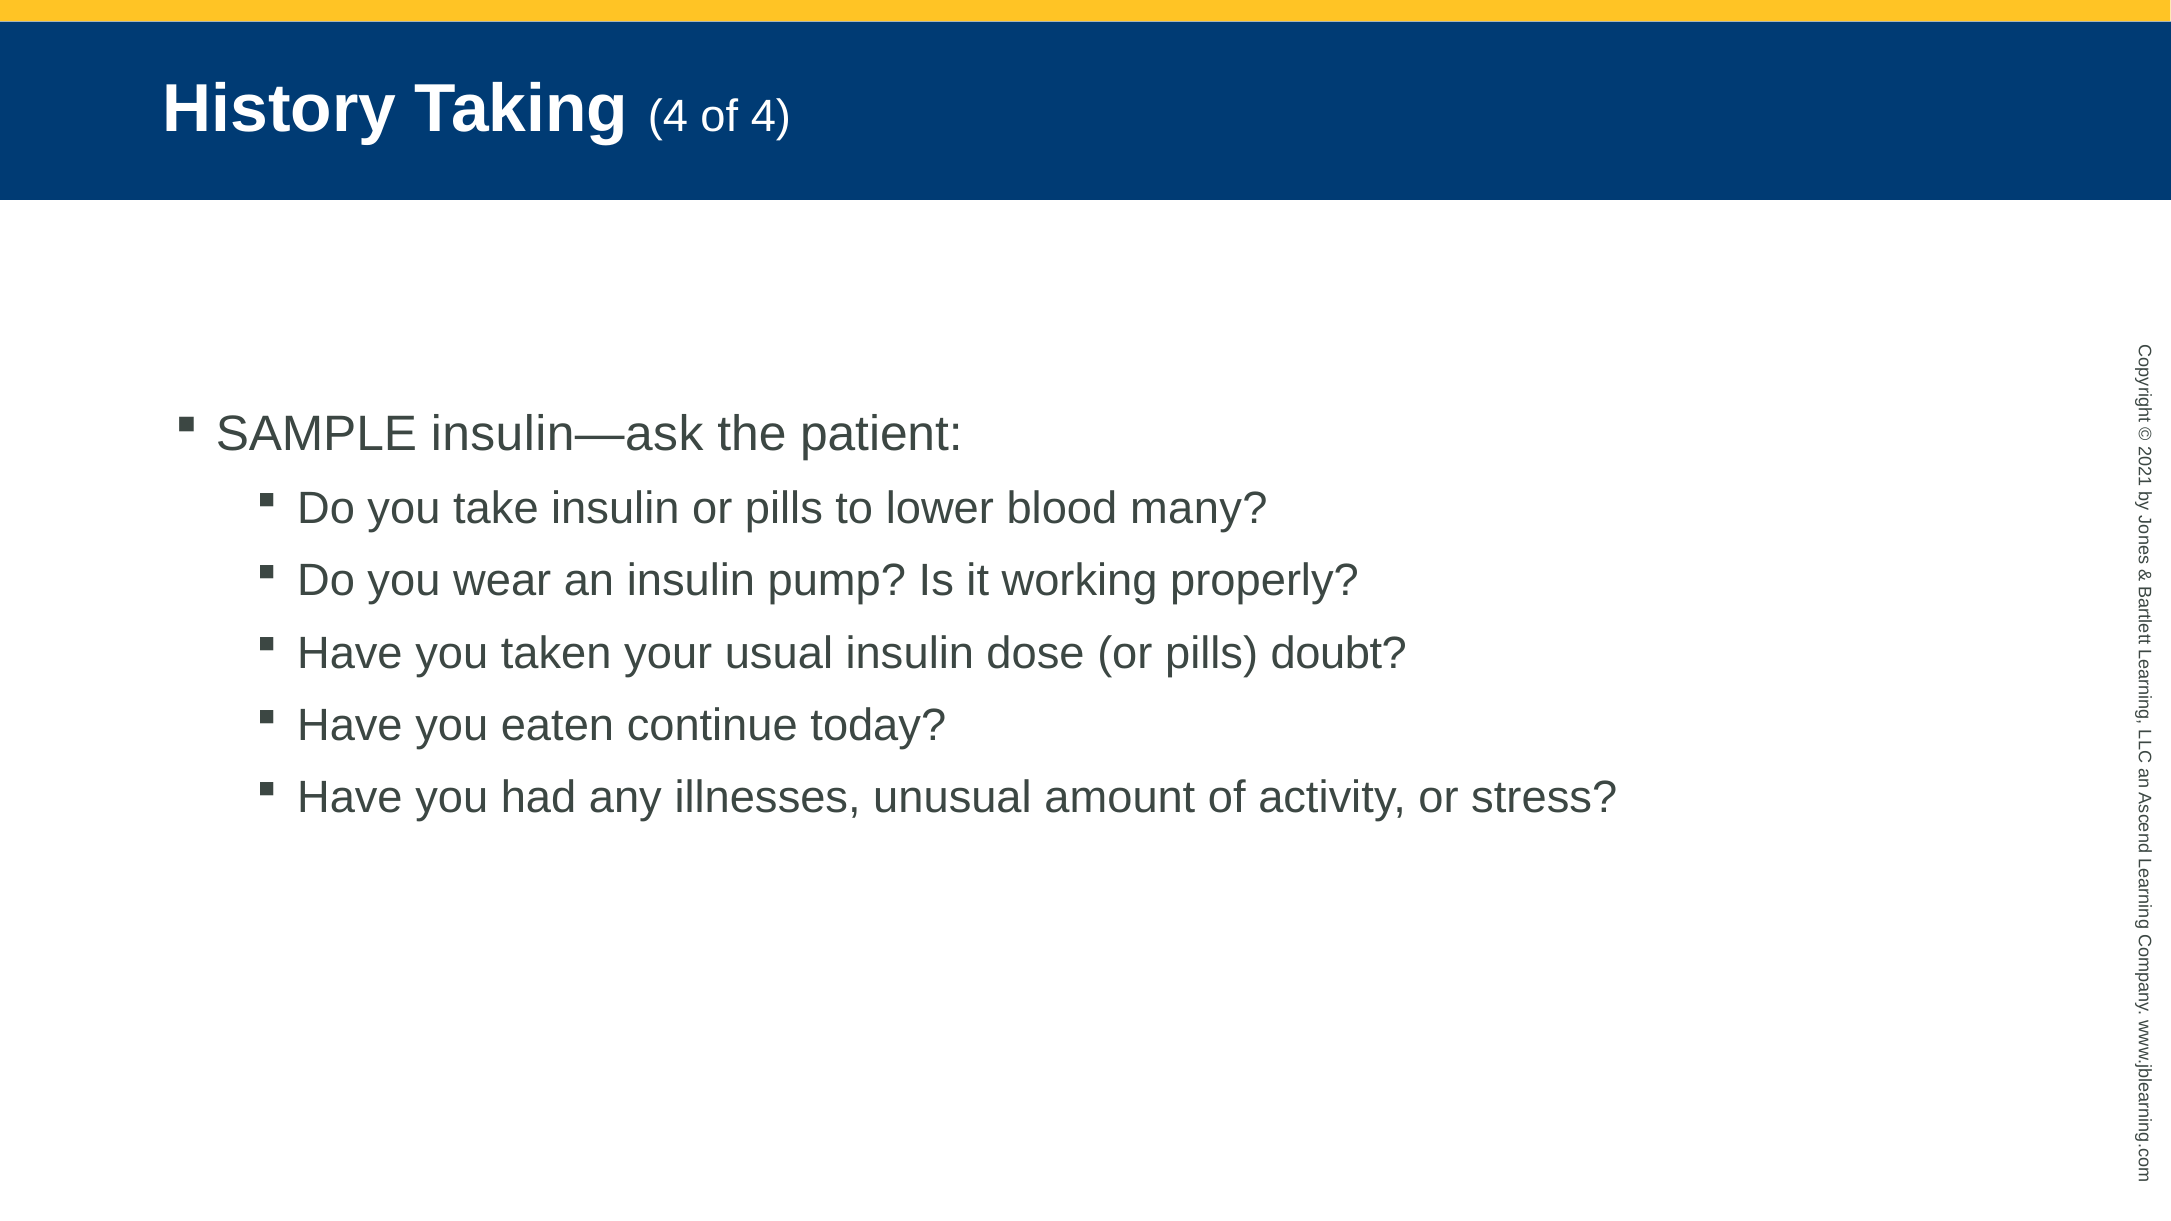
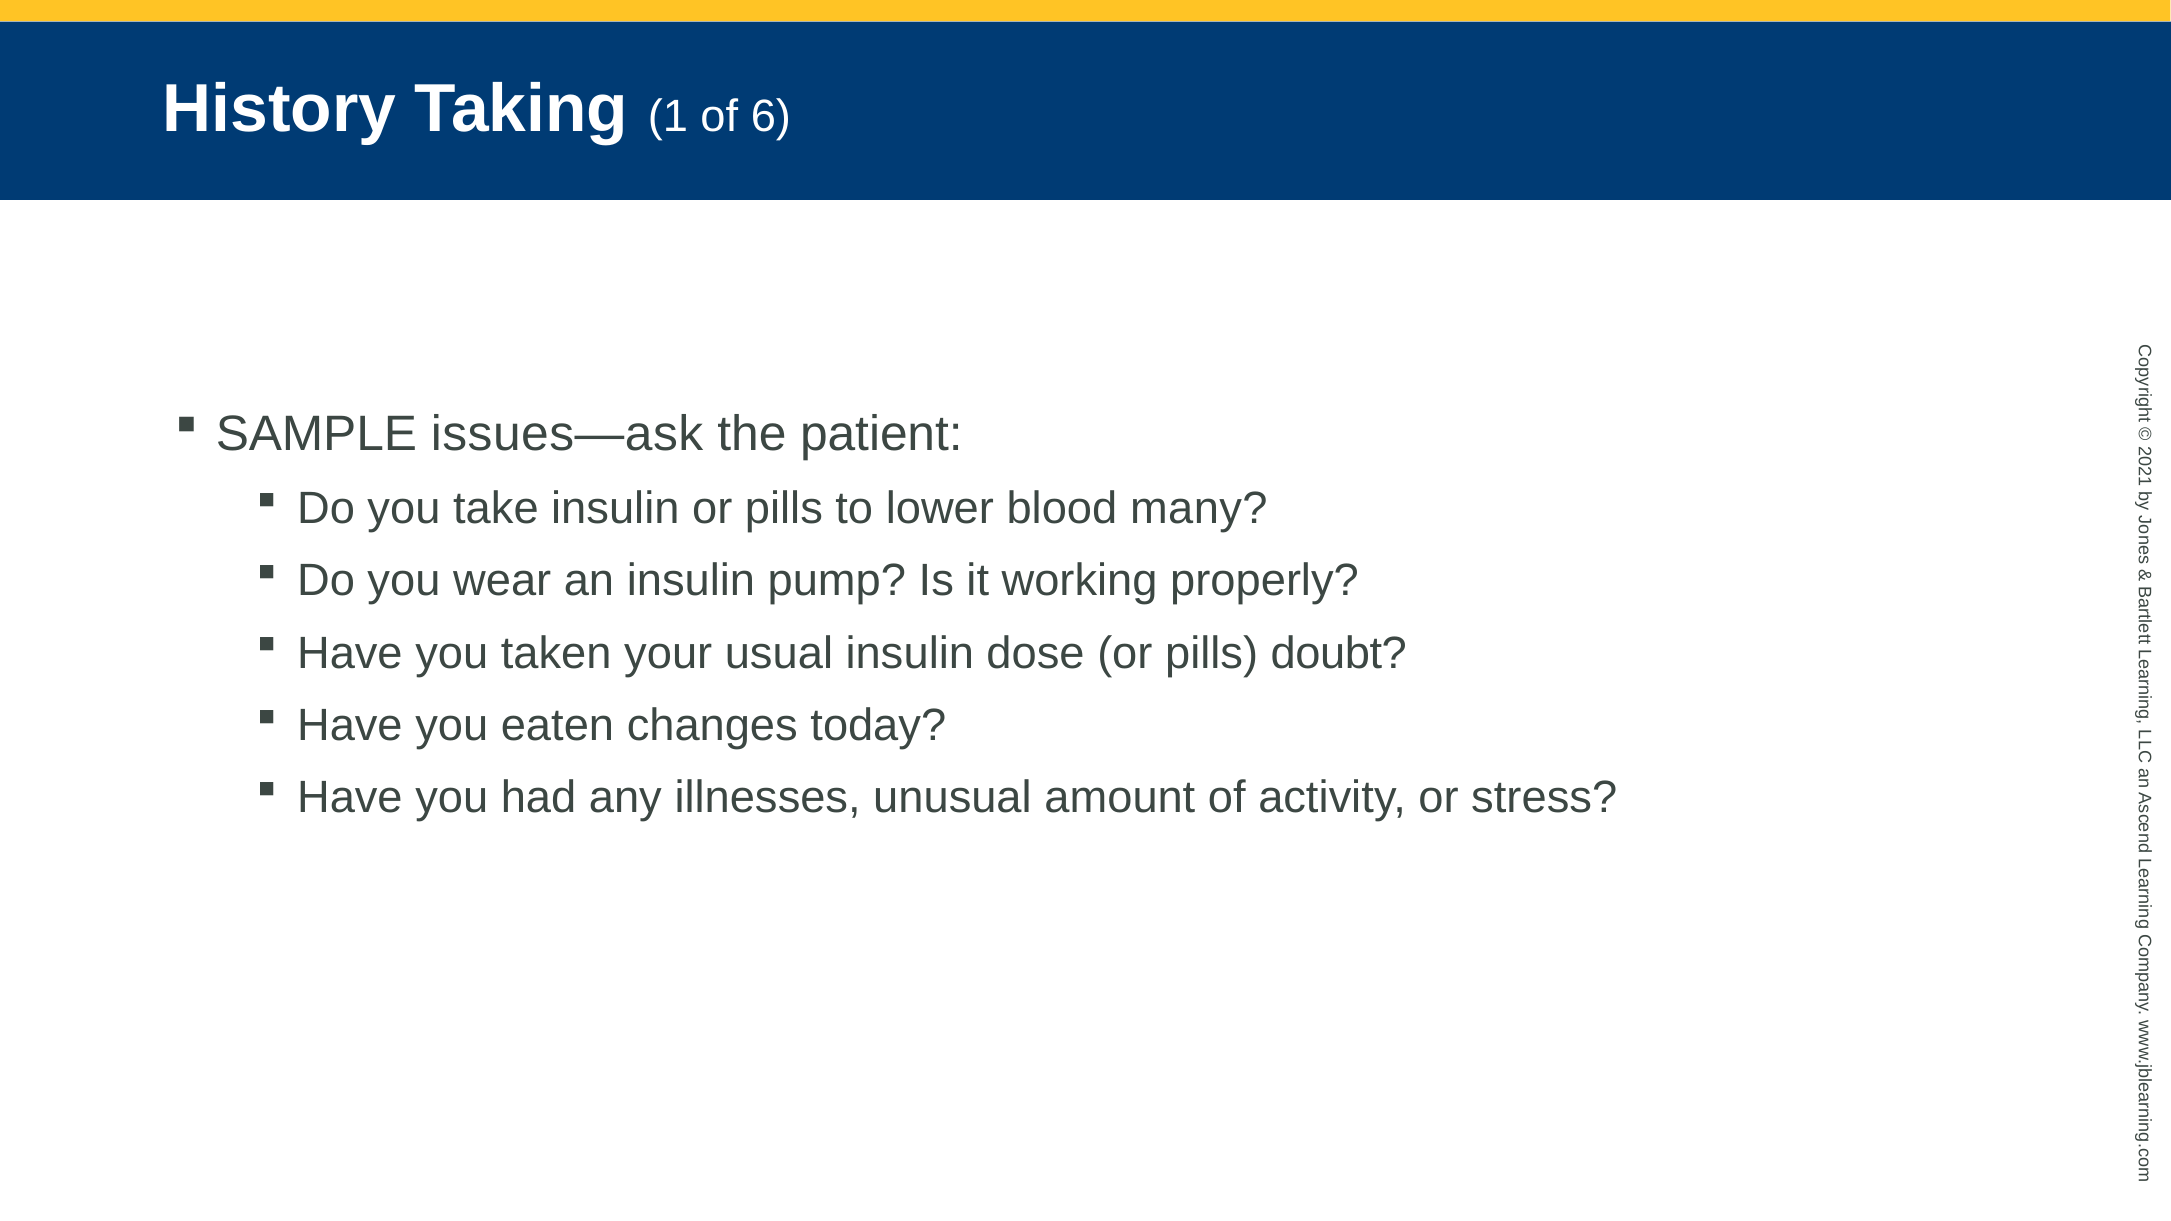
Taking 4: 4 -> 1 (668, 117)
of 4: 4 -> 6 (771, 117)
insulin—ask: insulin—ask -> issues—ask (567, 434)
continue: continue -> changes (712, 726)
